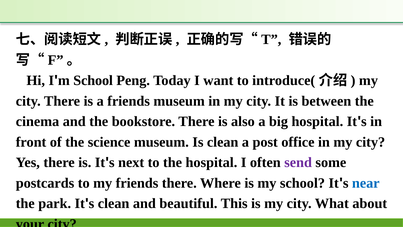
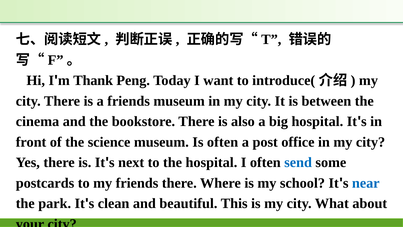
School: School -> Thank (93, 80)
Is clean: clean -> often (223, 142)
send colour: purple -> blue (298, 162)
